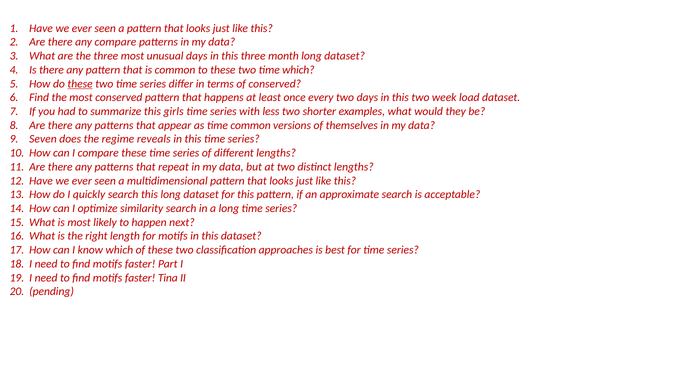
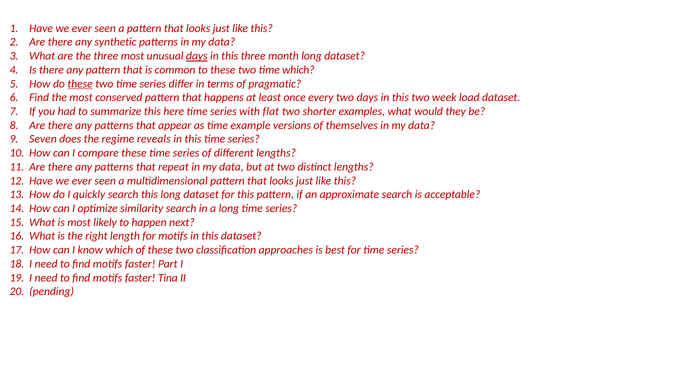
any compare: compare -> synthetic (116, 42)
days underline: none -> present (197, 56)
of conserved: conserved -> pragmatic (275, 84)
girls: girls -> here (174, 112)
less: less -> flat (271, 112)
time common: common -> example (250, 125)
